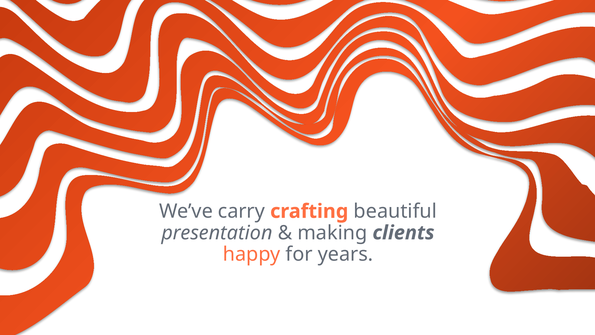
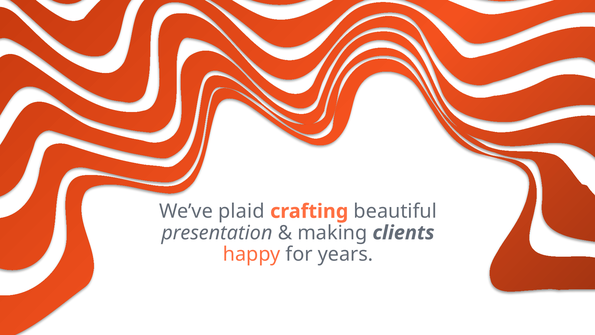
carry: carry -> plaid (241, 211)
